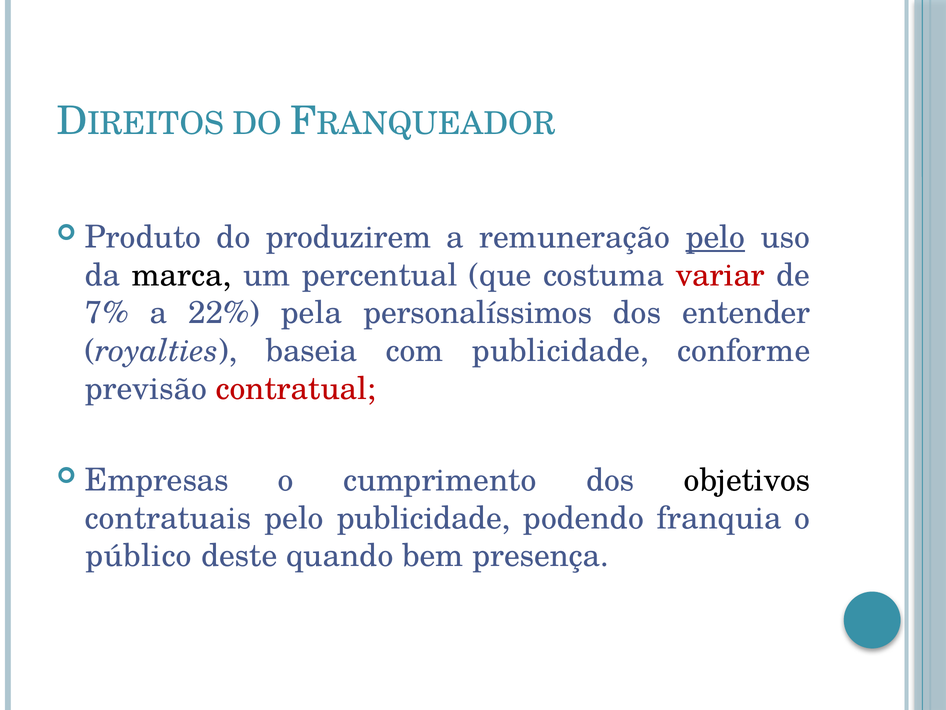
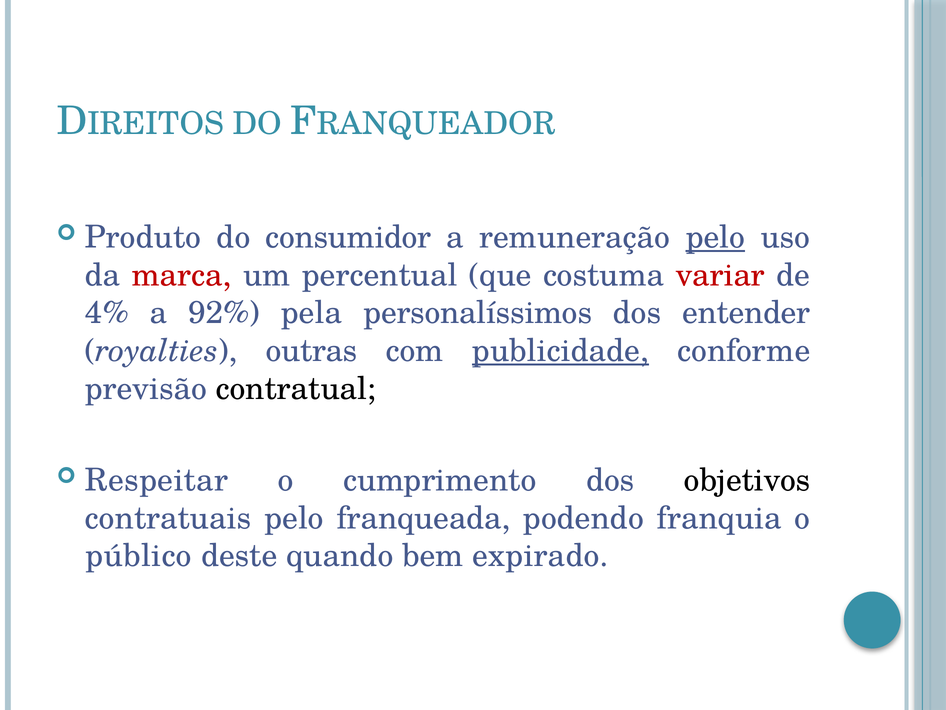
produzirem: produzirem -> consumidor (348, 237)
marca colour: black -> red (182, 275)
7%: 7% -> 4% (107, 313)
22%: 22% -> 92% (224, 313)
baseia: baseia -> outras (312, 351)
publicidade underline: none -> present (560, 351)
contratual colour: red -> black (296, 388)
Empresas: Empresas -> Respeitar (157, 480)
pelo publicidade: publicidade -> franqueada (423, 518)
presença: presença -> expirado (540, 556)
